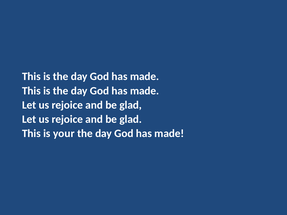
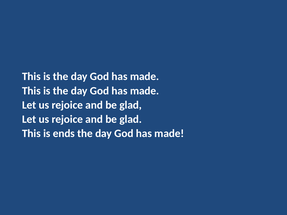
your: your -> ends (64, 134)
